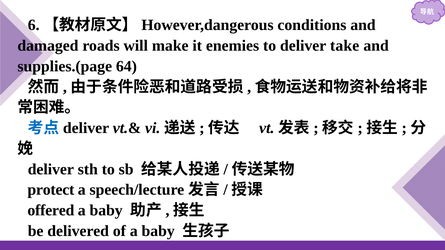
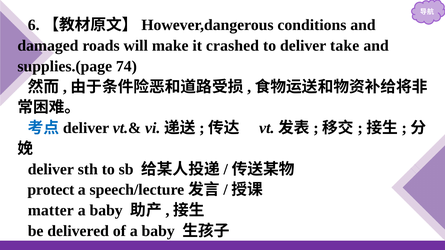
enemies: enemies -> crashed (232, 46)
64: 64 -> 74 (126, 66)
offered: offered -> matter (51, 211)
